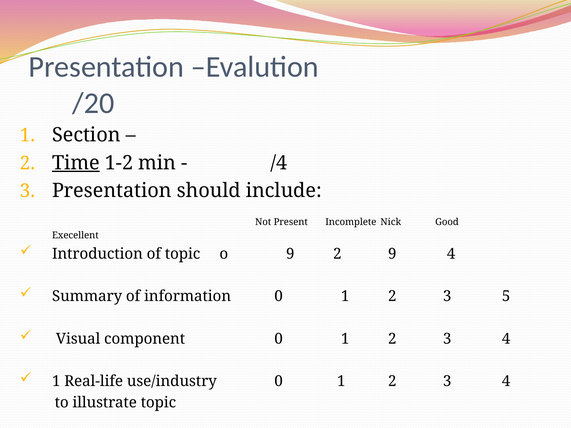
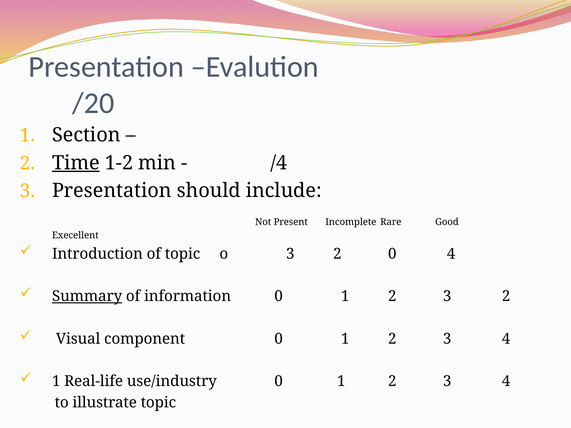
Nick: Nick -> Rare (391, 222)
o 9: 9 -> 3 (290, 254)
2 9: 9 -> 0 (392, 254)
Summary underline: none -> present (87, 296)
2 3 5: 5 -> 2 (506, 296)
